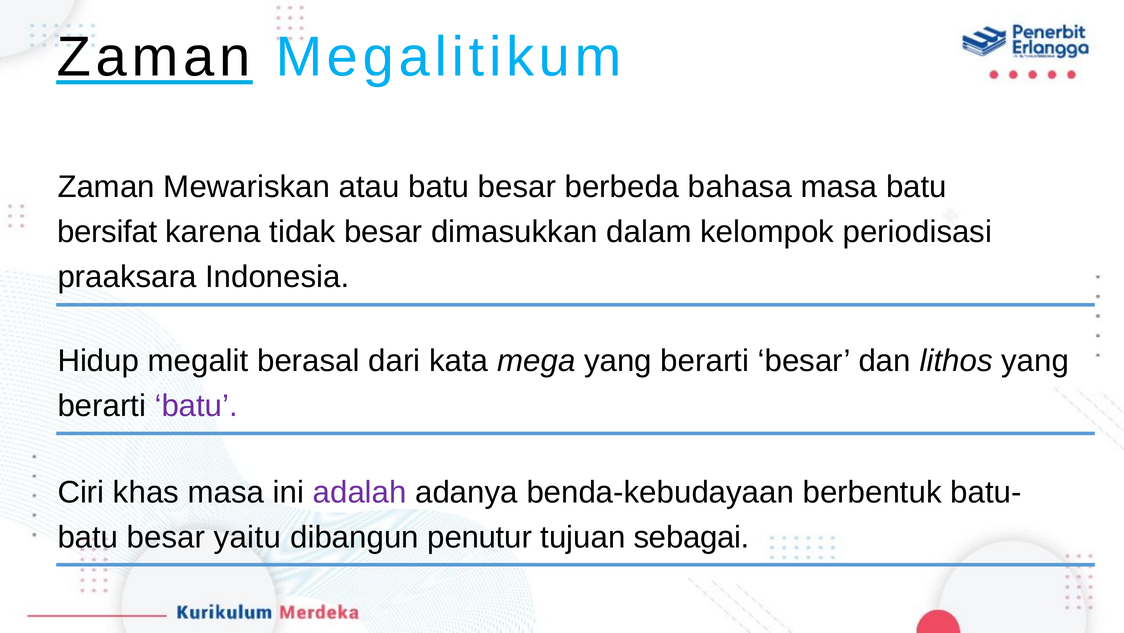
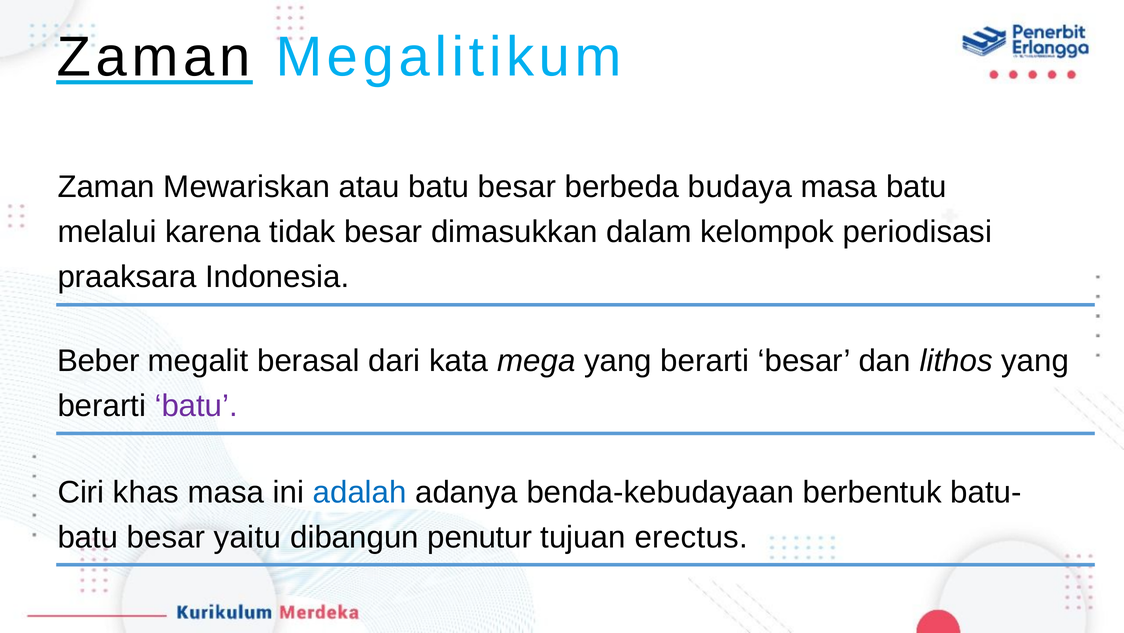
bahasa: bahasa -> budaya (740, 187)
bersifat: bersifat -> melalui (107, 232)
Hidup: Hidup -> Beber (98, 361)
adalah colour: purple -> blue (360, 492)
sebagai: sebagai -> erectus (691, 537)
